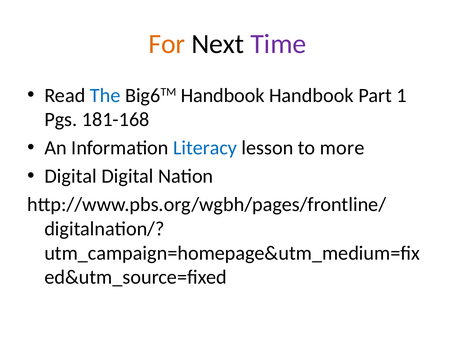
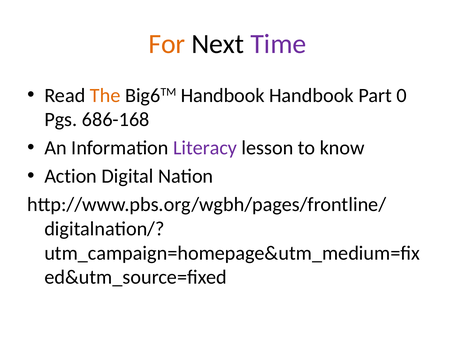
The colour: blue -> orange (105, 95)
1: 1 -> 0 (402, 95)
181-168: 181-168 -> 686-168 (116, 120)
Literacy colour: blue -> purple (205, 148)
more: more -> know (342, 148)
Digital: Digital -> Action (71, 176)
